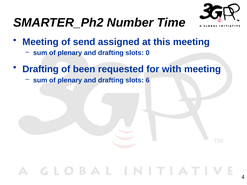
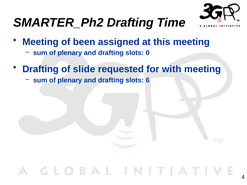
SMARTER_Ph2 Number: Number -> Drafting (130, 23)
send: send -> been (84, 42)
been: been -> slide (84, 69)
